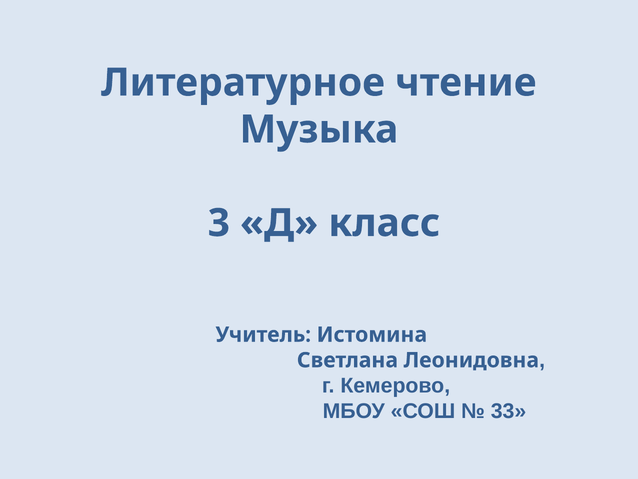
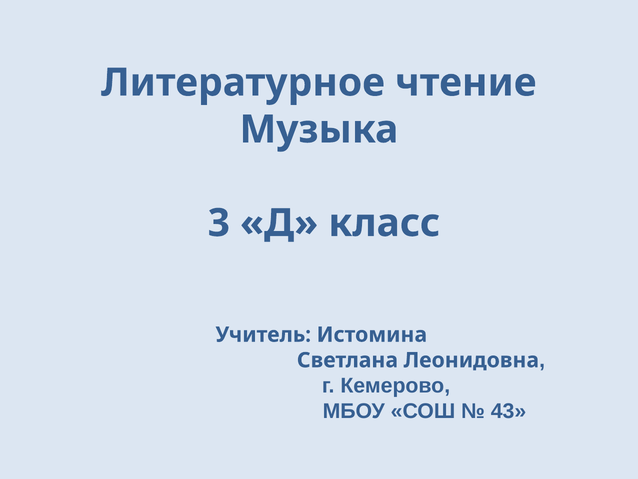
33: 33 -> 43 (509, 411)
